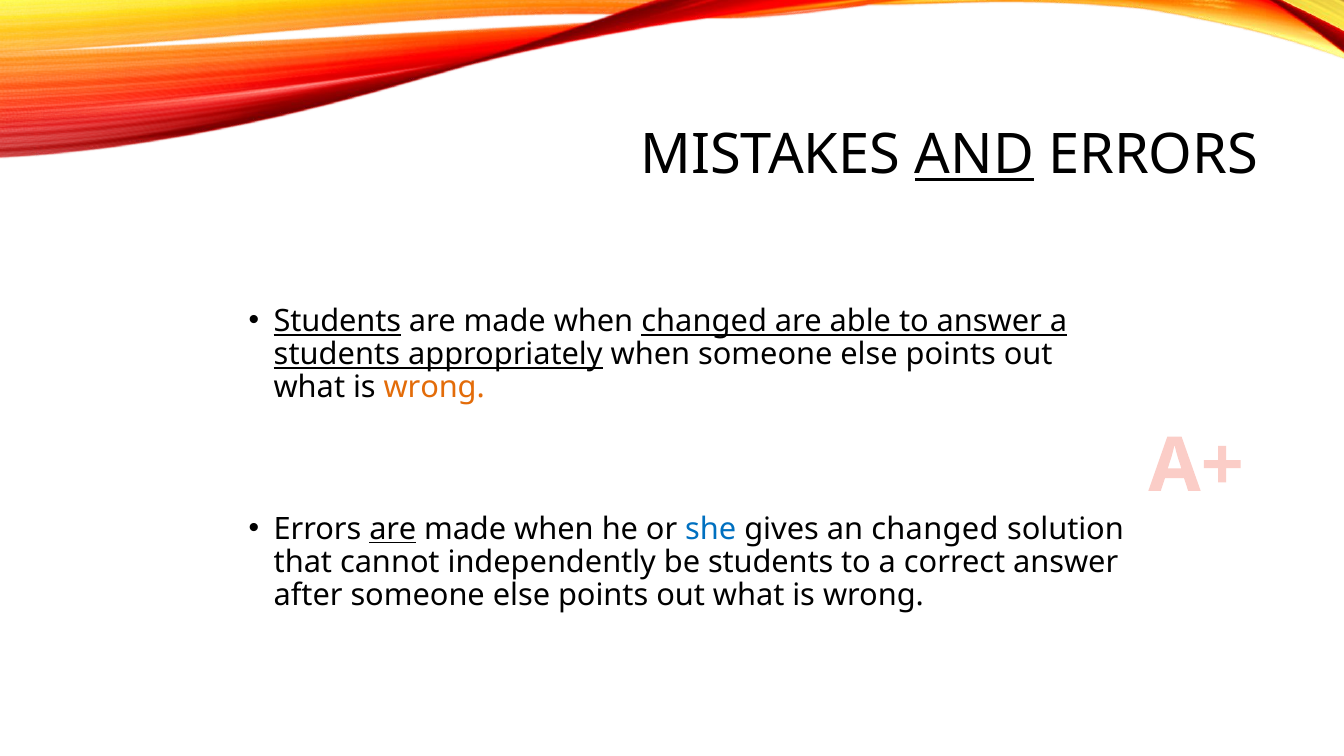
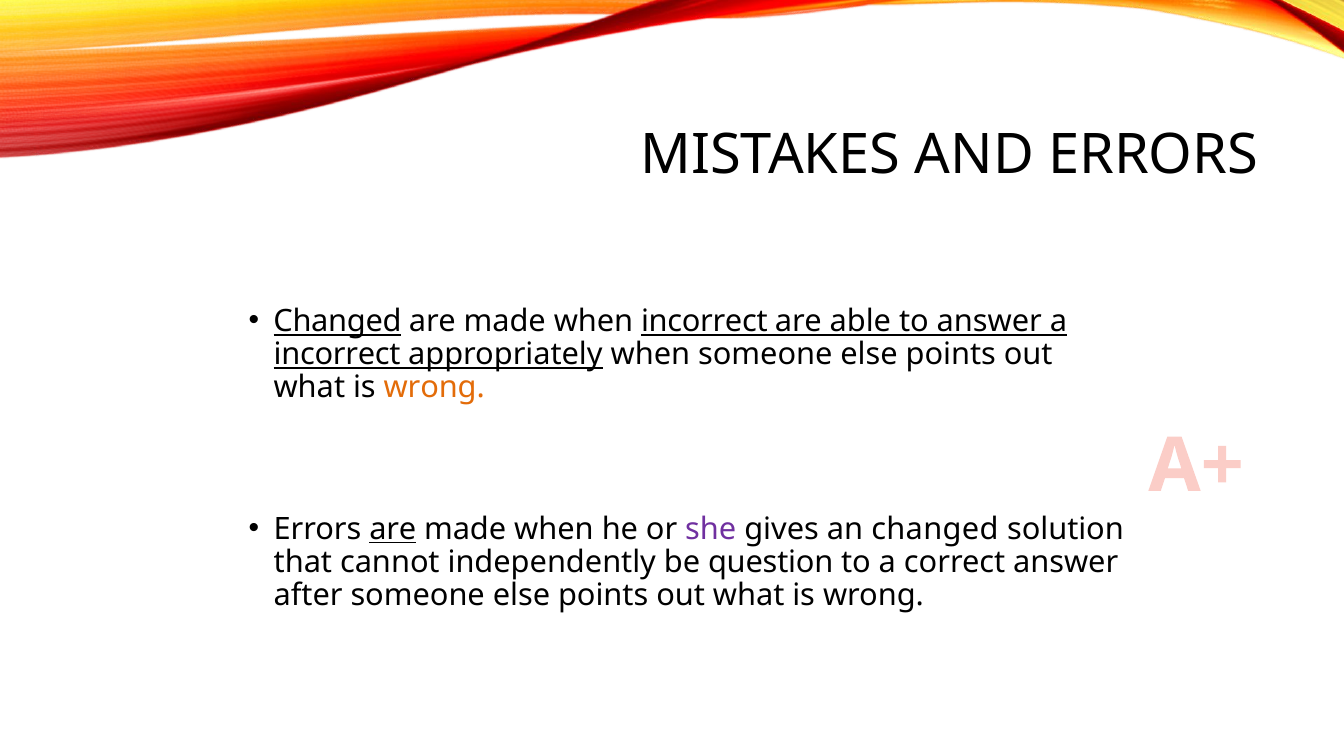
AND underline: present -> none (974, 155)
Students: Students -> Changed (337, 321)
when changed: changed -> incorrect (704, 321)
students: students -> incorrect (337, 354)
she colour: blue -> purple (711, 529)
be students: students -> question (771, 562)
